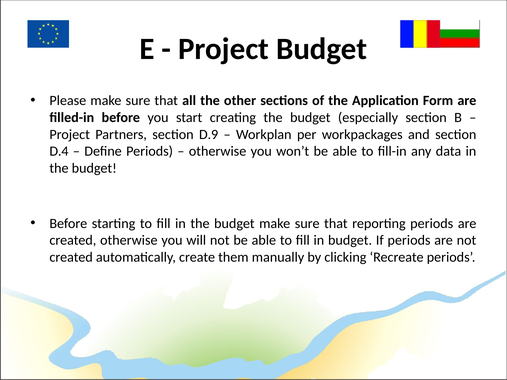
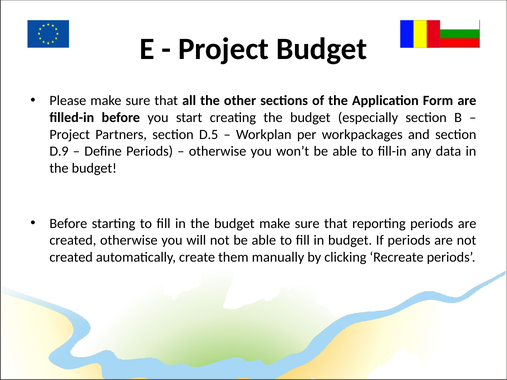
D.9: D.9 -> D.5 (209, 135)
D.4: D.4 -> D.9 (59, 151)
